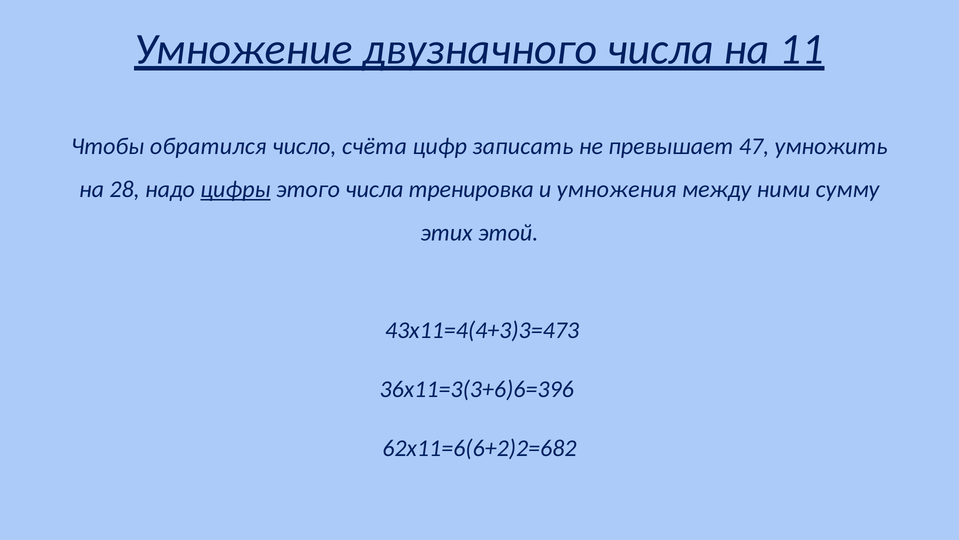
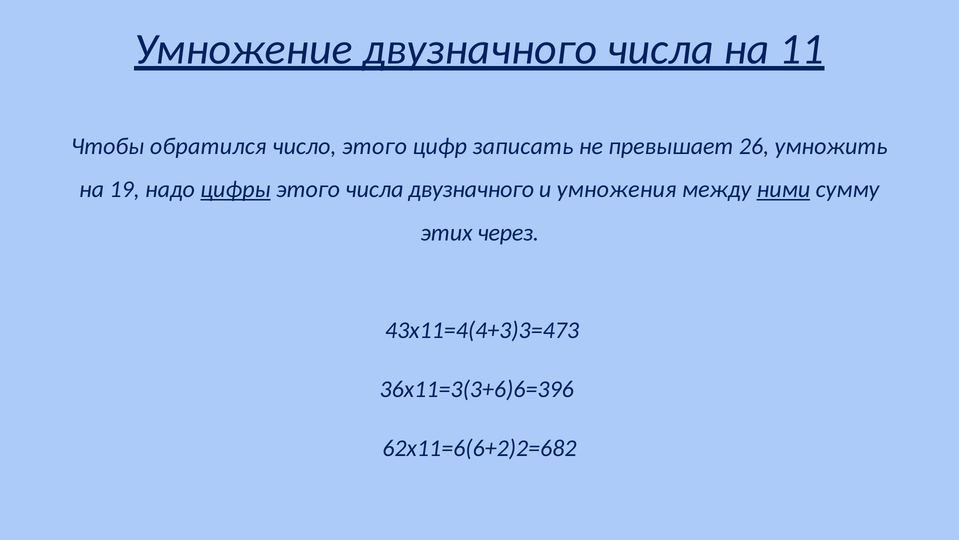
число счёта: счёта -> этого (374, 146)
47: 47 -> 26 (754, 146)
28: 28 -> 19 (125, 189)
числа тренировка: тренировка -> двузначного (471, 189)
ними underline: none -> present (783, 189)
этой: этой -> через (508, 232)
